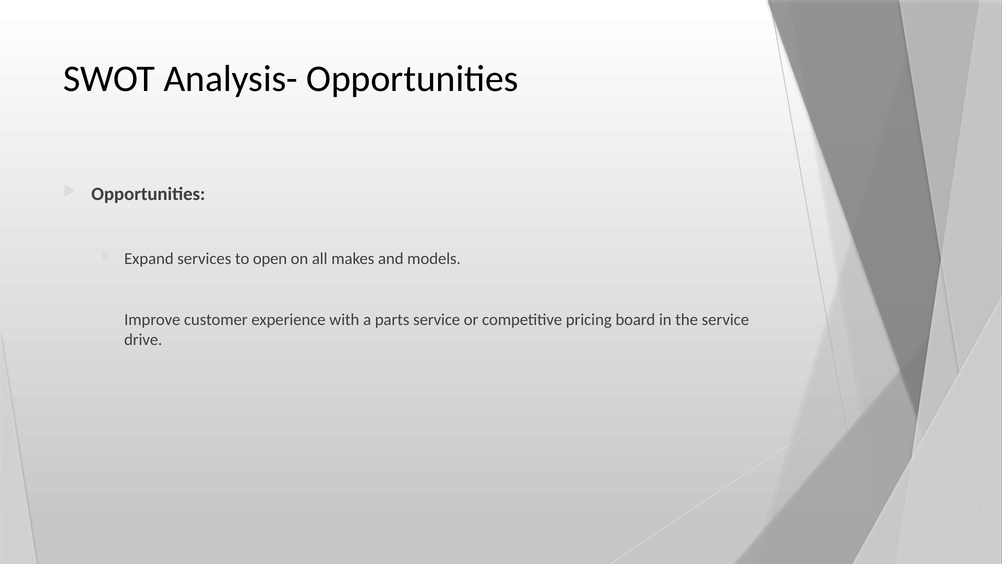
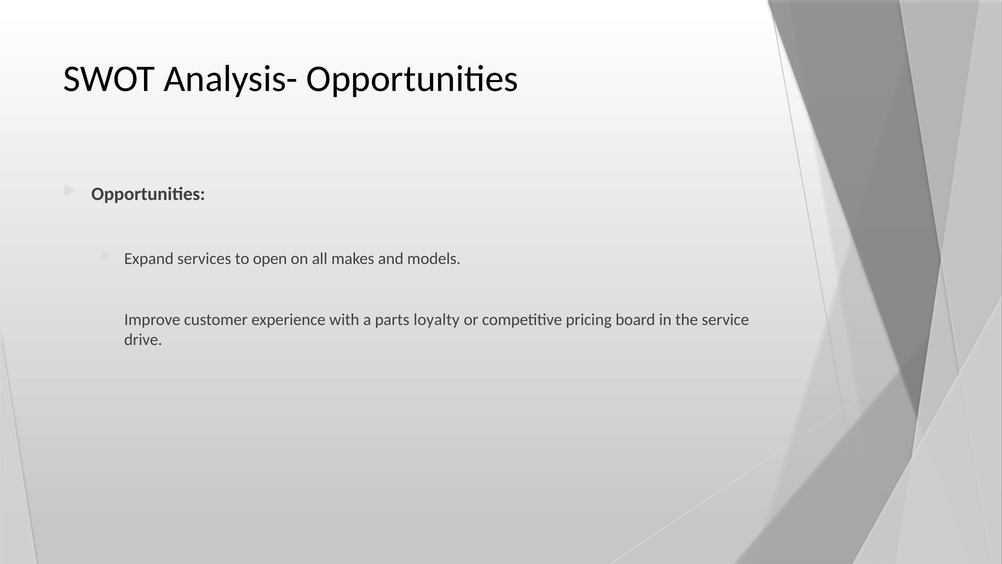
parts service: service -> loyalty (437, 319)
